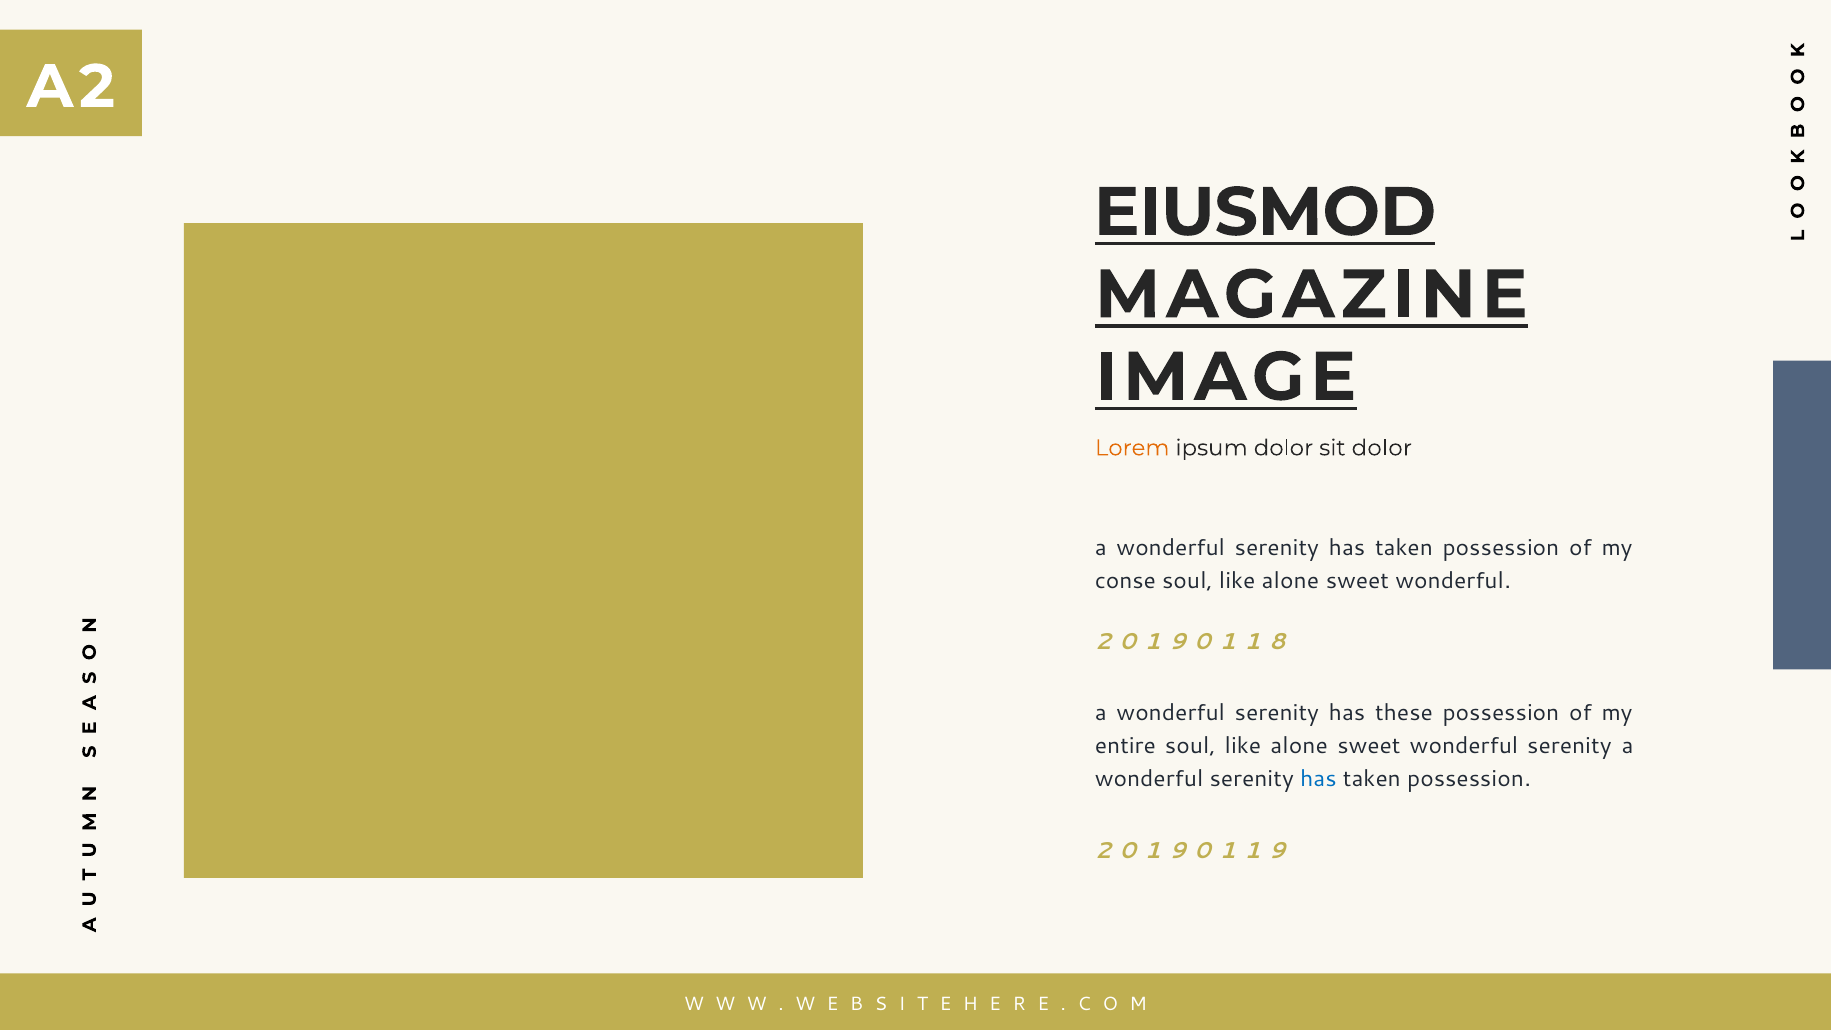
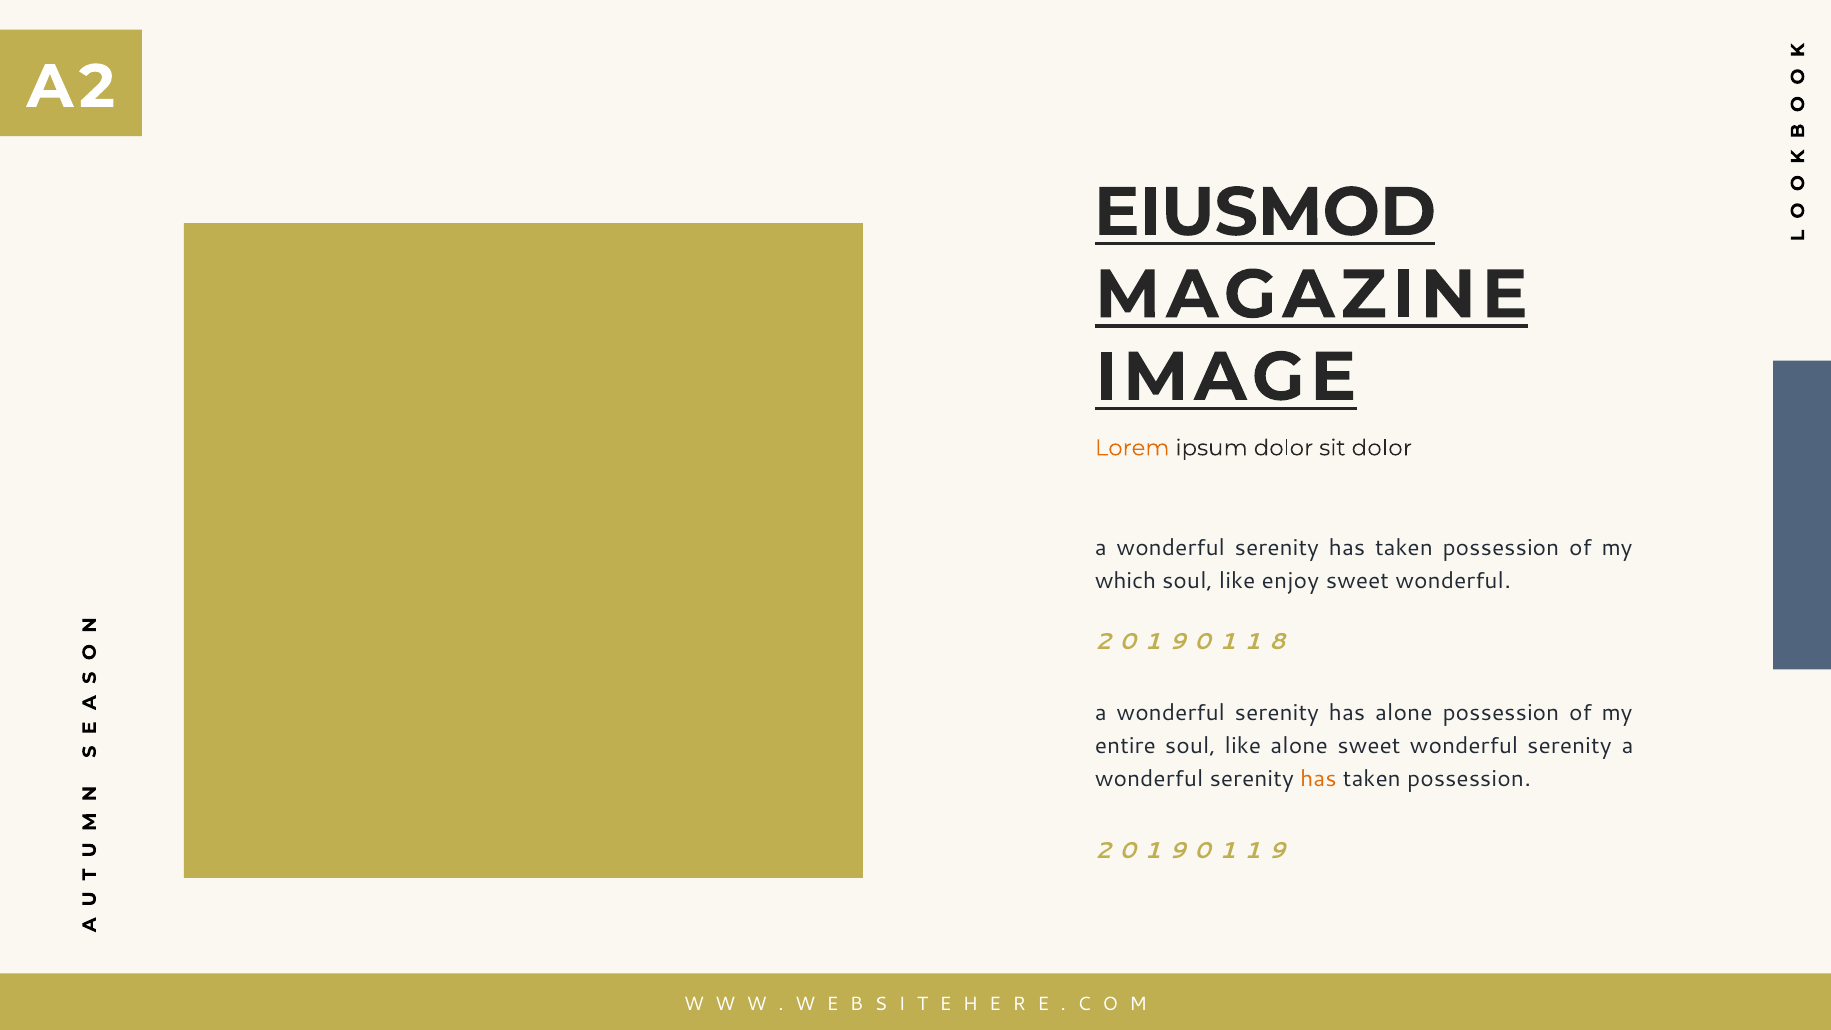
conse: conse -> which (1126, 581)
alone: alone -> enjoy (1290, 581)
has these: these -> alone (1404, 713)
has colour: blue -> orange (1318, 779)
